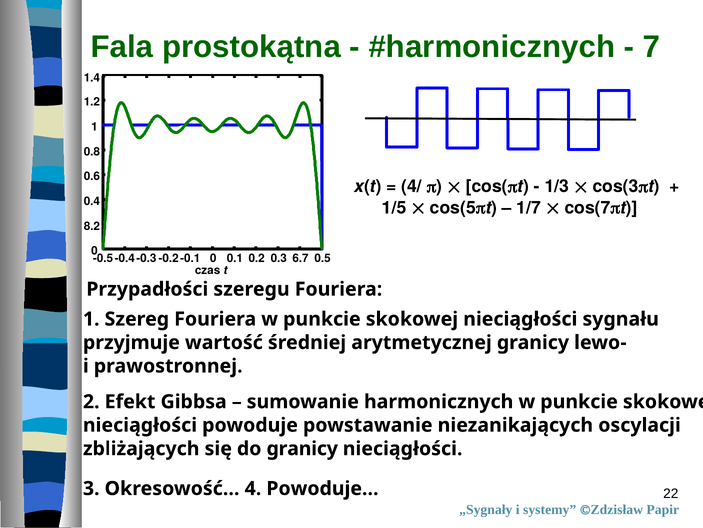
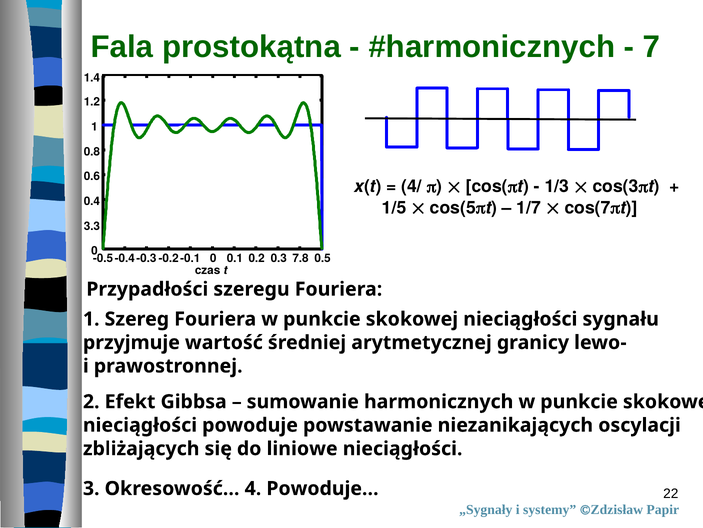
8.2: 8.2 -> 3.3 (92, 226)
6.7: 6.7 -> 7.8 (300, 258)
do granicy: granicy -> liniowe (302, 448)
